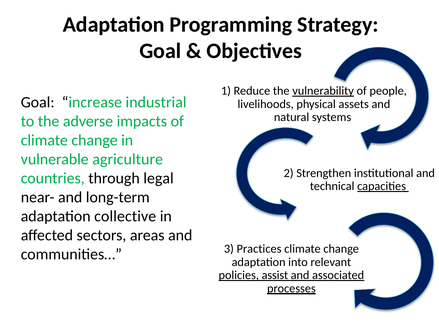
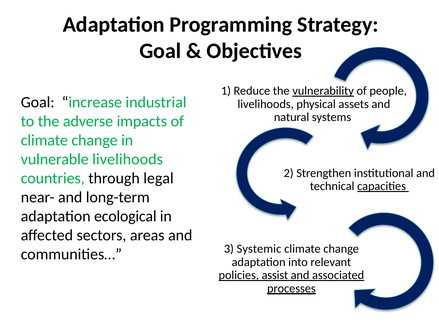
vulnerable agriculture: agriculture -> livelihoods (128, 159)
collective: collective -> ecological (125, 216)
Practices: Practices -> Systemic (259, 249)
